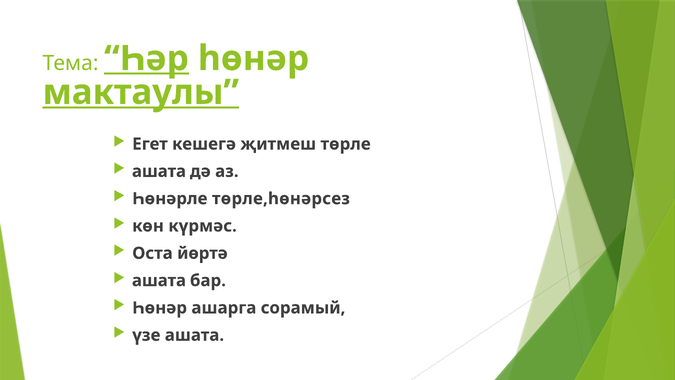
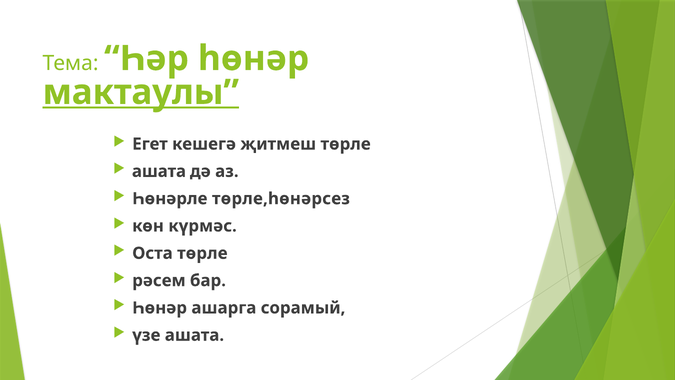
Һәр underline: present -> none (146, 58)
Оста йөртә: йөртә -> төрле (202, 253)
ашата: ашата -> рәсем (159, 280)
